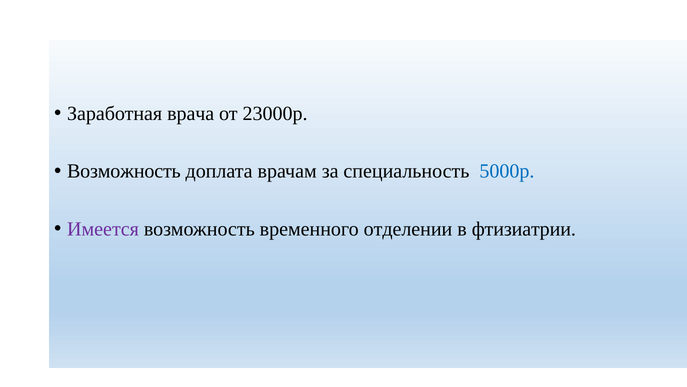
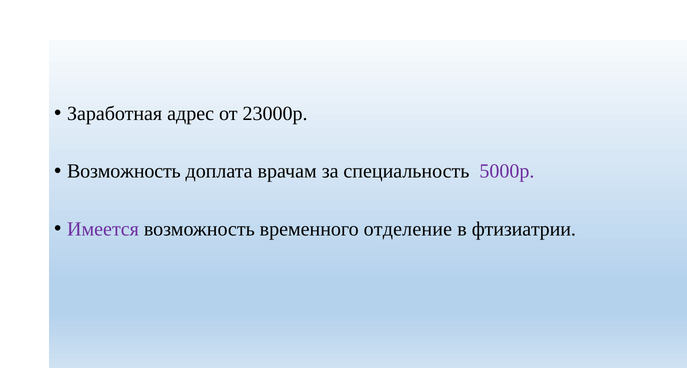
врача: врача -> адрес (191, 113)
5000р colour: blue -> purple (507, 171)
отделении: отделении -> отделение (408, 229)
